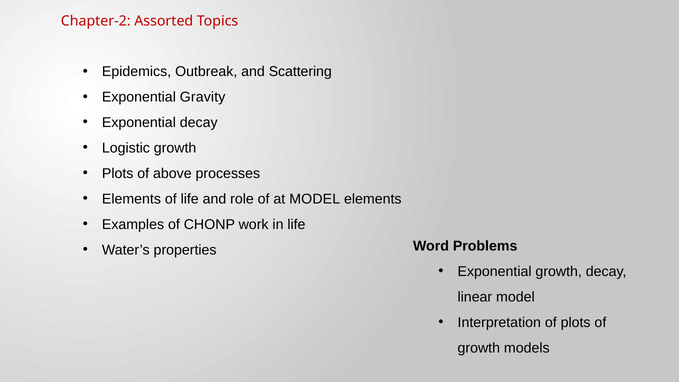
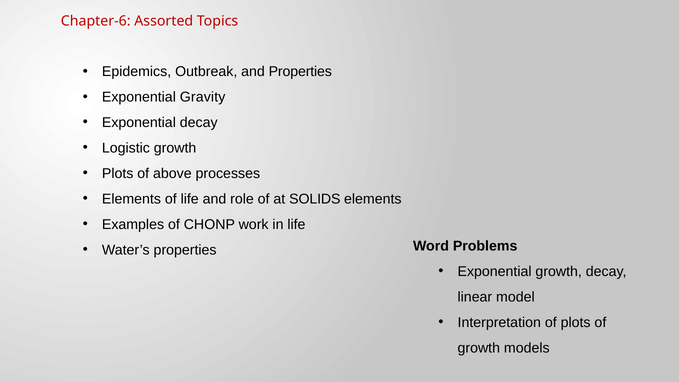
Chapter-2: Chapter-2 -> Chapter-6 (96, 21)
and Scattering: Scattering -> Properties (300, 72)
at MODEL: MODEL -> SOLIDS (315, 199)
